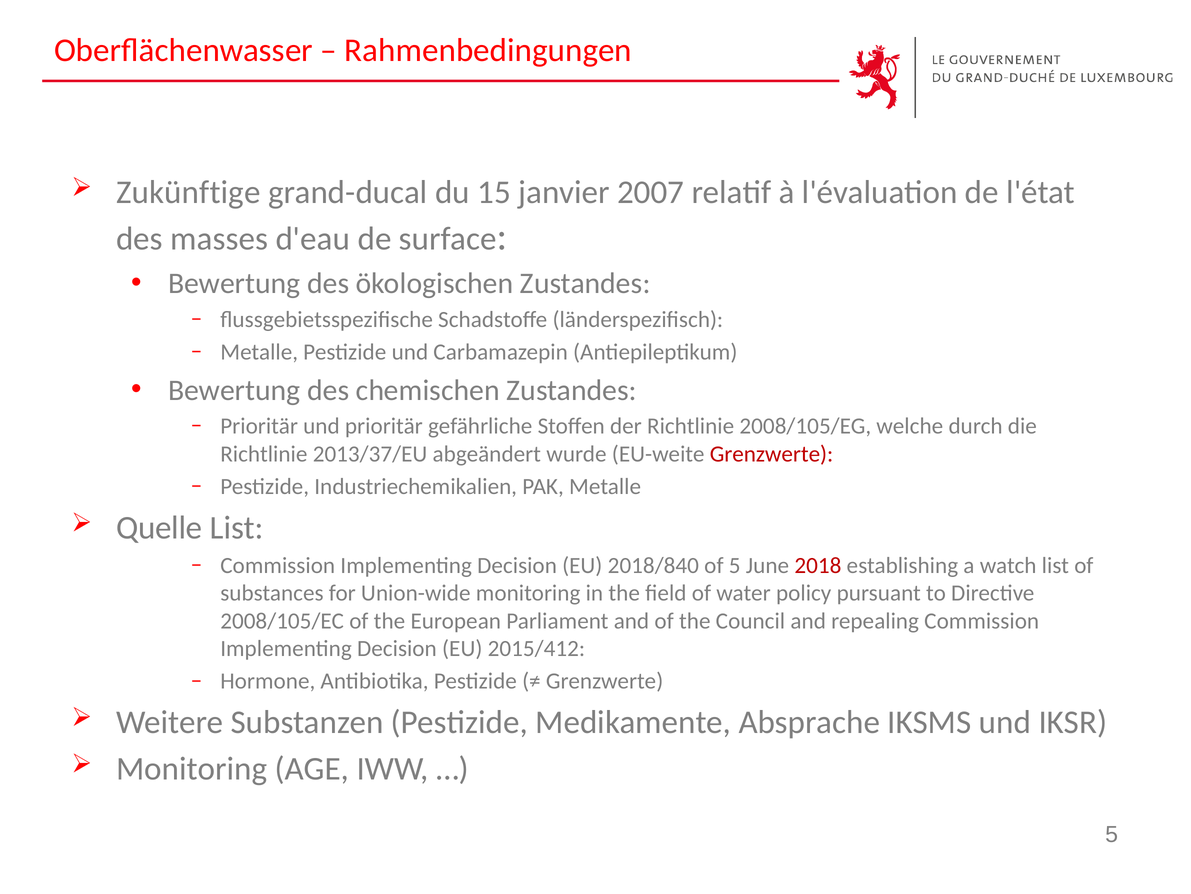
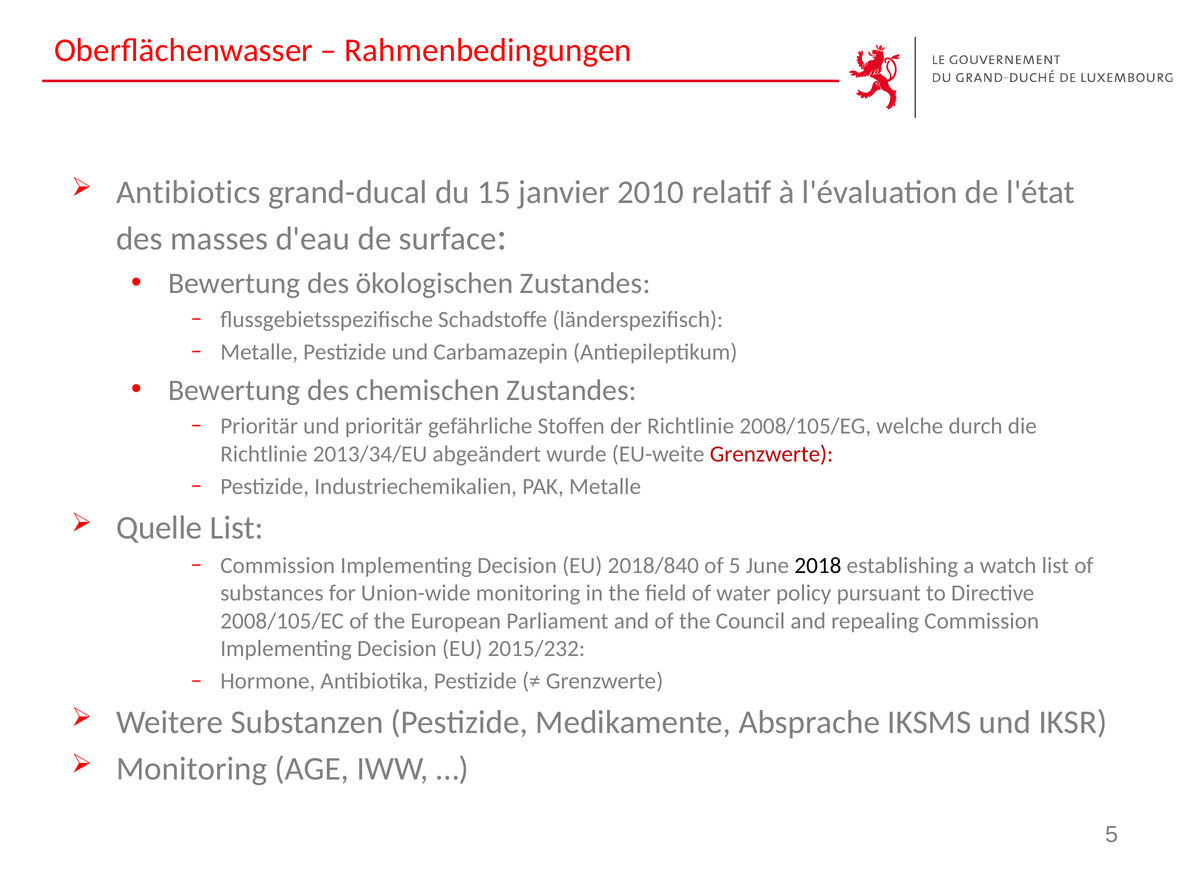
Zukünftige: Zukünftige -> Antibiotics (188, 192)
2007: 2007 -> 2010 (651, 192)
2013/37/EU: 2013/37/EU -> 2013/34/EU (370, 454)
2018 colour: red -> black (818, 565)
2015/412: 2015/412 -> 2015/232 (536, 648)
